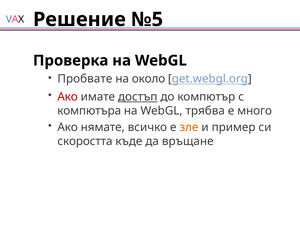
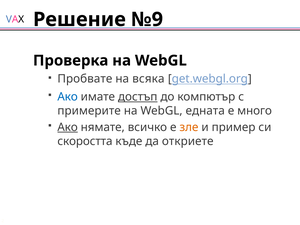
№5: №5 -> №9 (147, 19)
около: около -> всяка (148, 79)
Ако colour: red -> blue (68, 97)
компютъра: компютъра -> примерите (89, 111)
трябва: трябва -> едната (205, 111)
Ако underline: none -> present (68, 127)
връщане: връщане -> откриете (188, 141)
